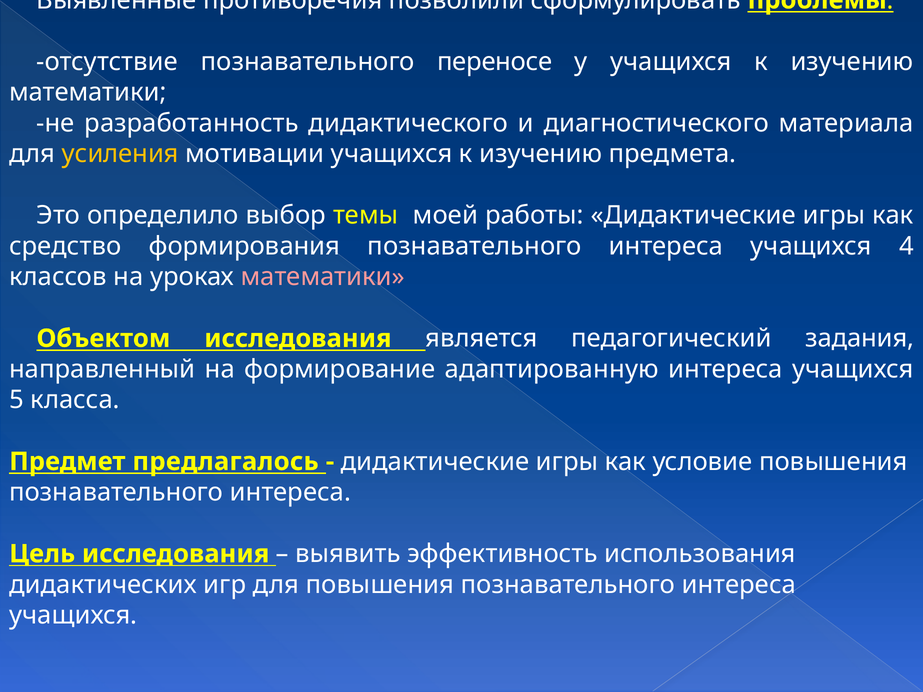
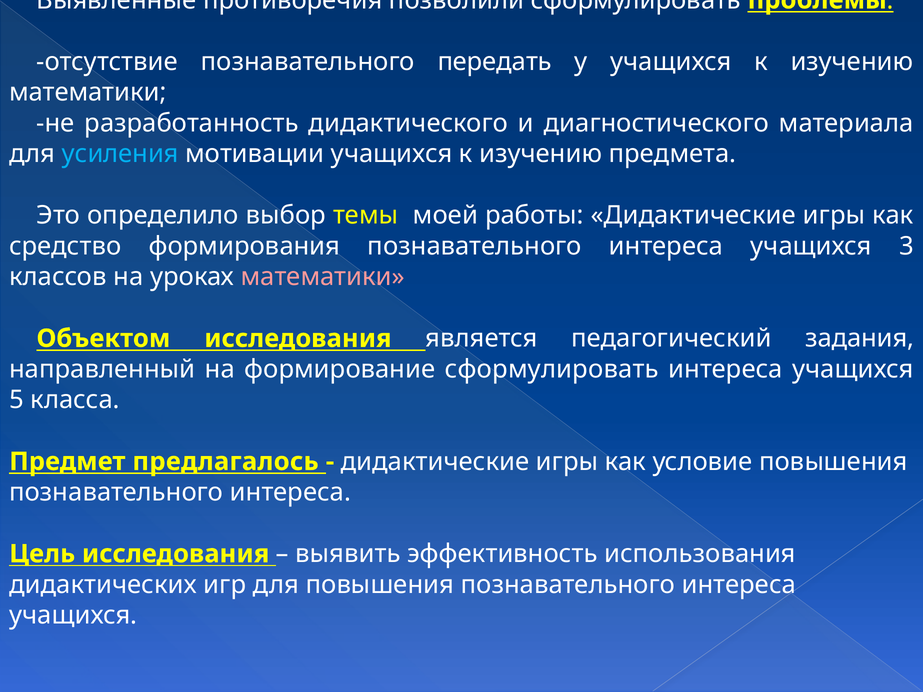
переносе: переносе -> передать (495, 62)
усиления colour: yellow -> light blue (120, 154)
4: 4 -> 3 (906, 246)
формирование адаптированную: адаптированную -> сформулировать (552, 369)
